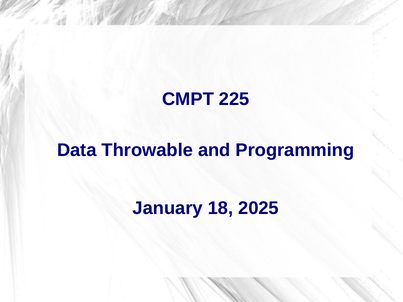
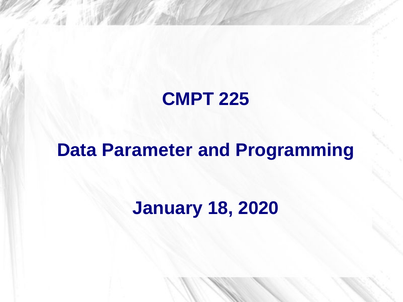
Throwable: Throwable -> Parameter (147, 150)
2025: 2025 -> 2020 (259, 208)
